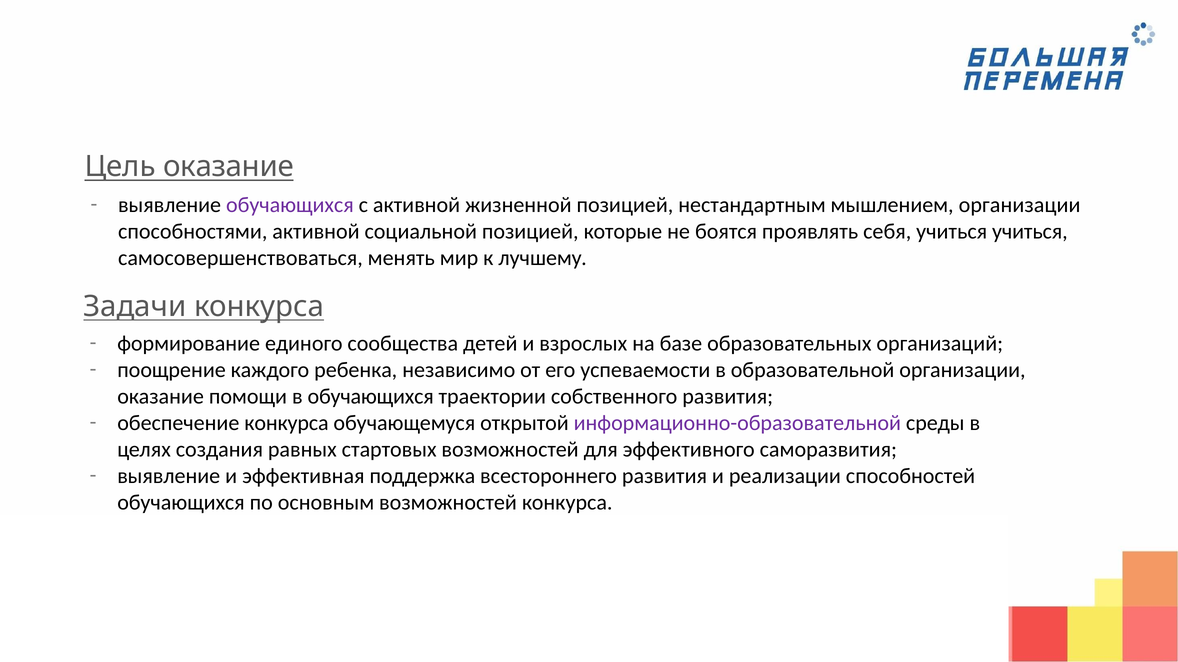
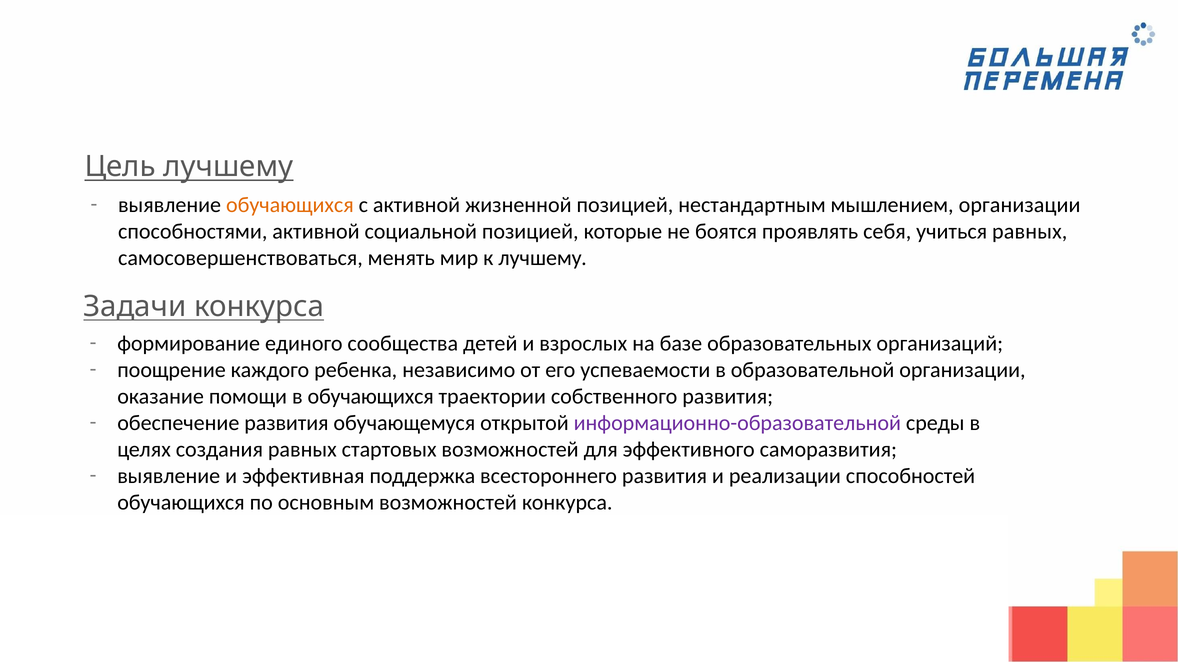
Цель оказание: оказание -> лучшему (228, 167)
обучающихся colour: purple -> orange (290, 205)
учиться учиться: учиться -> равных (1030, 232)
обеспечение конкурса: конкурса -> развития (286, 424)
